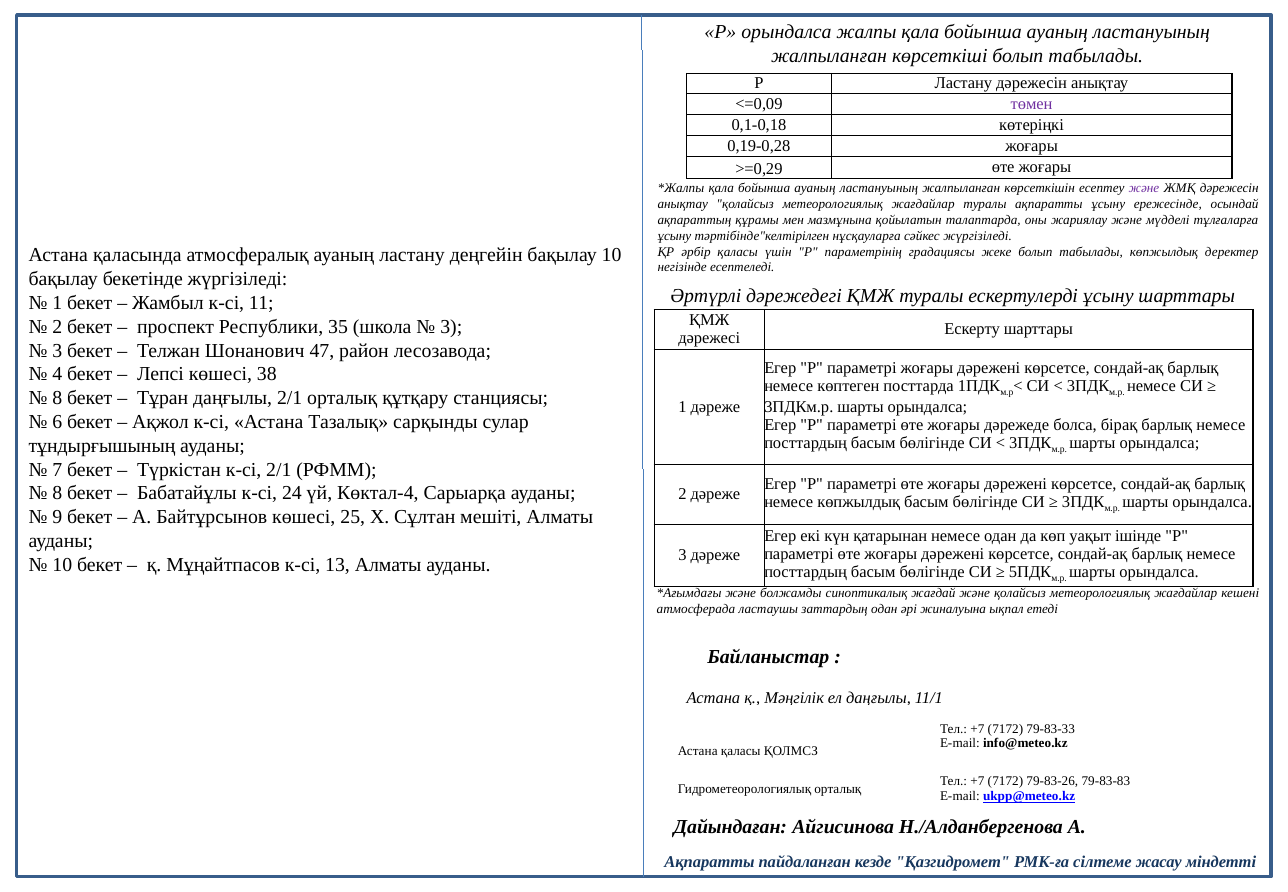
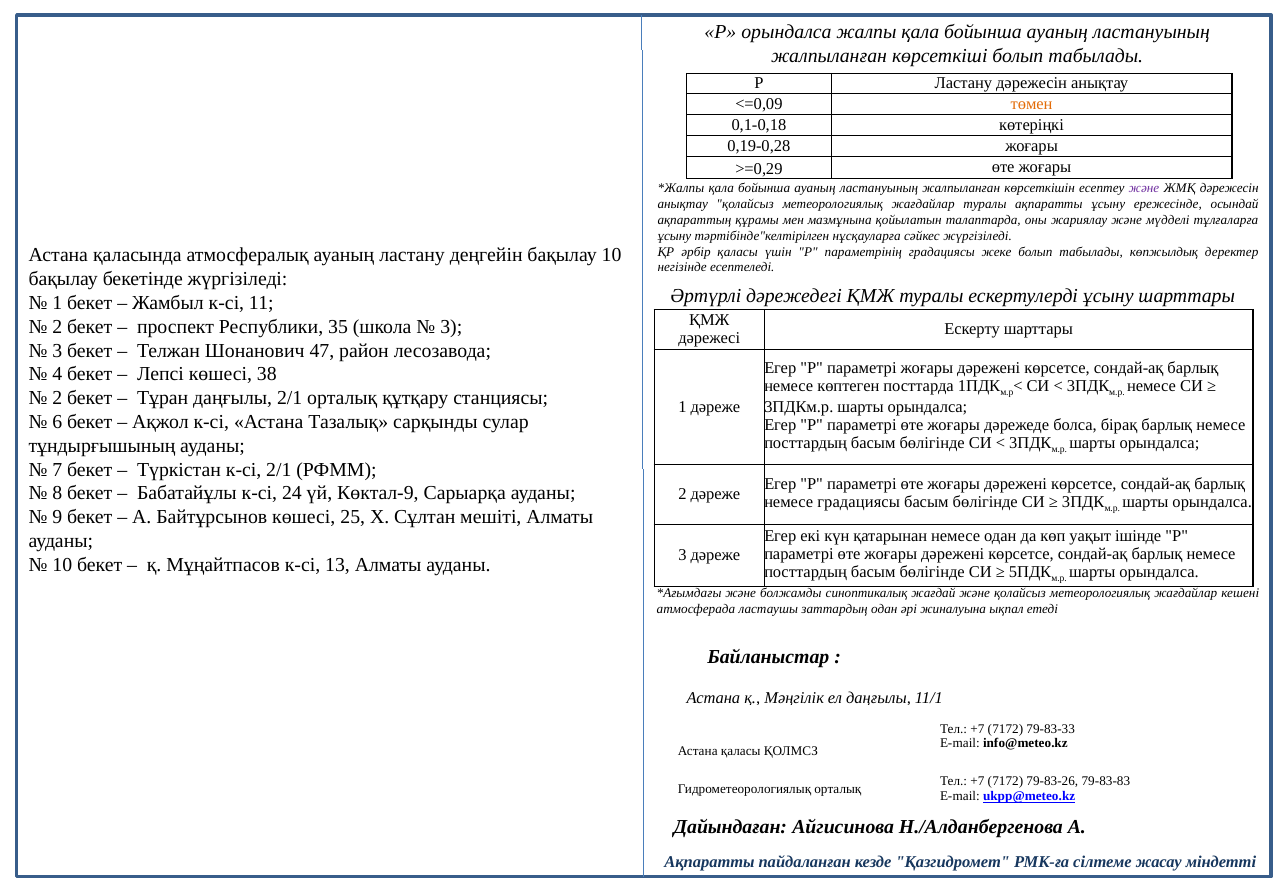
төмен colour: purple -> orange (1032, 104)
8: 8 -> 2 (57, 398)
Көктал-4: Көктал-4 -> Көктал-9 (378, 493)
немесе көпжылдық: көпжылдық -> градациясы (859, 502)
